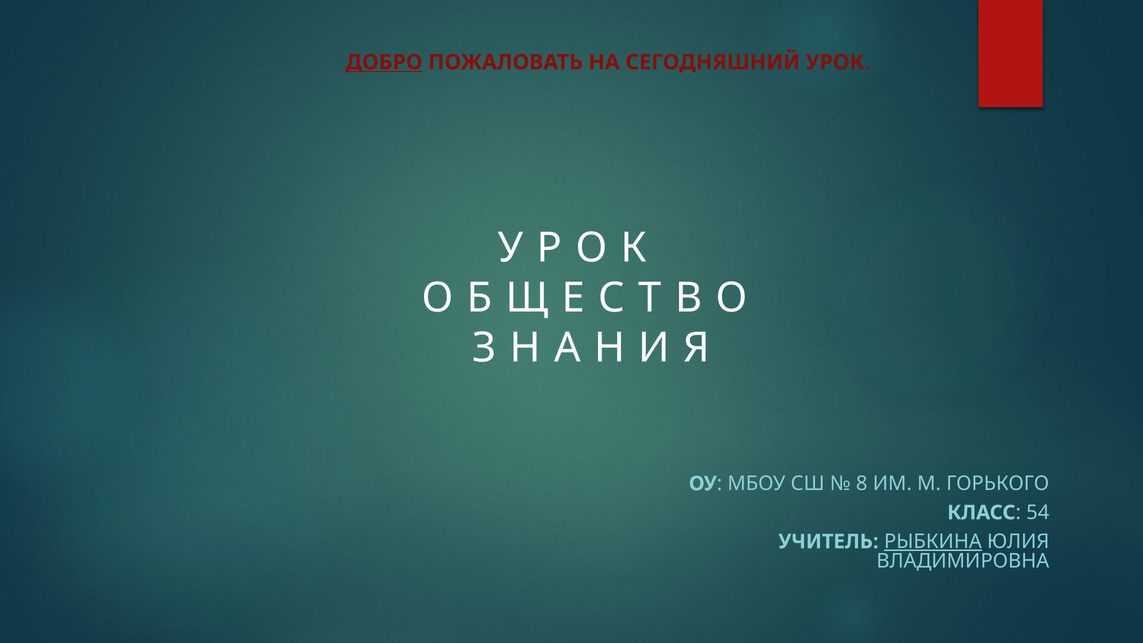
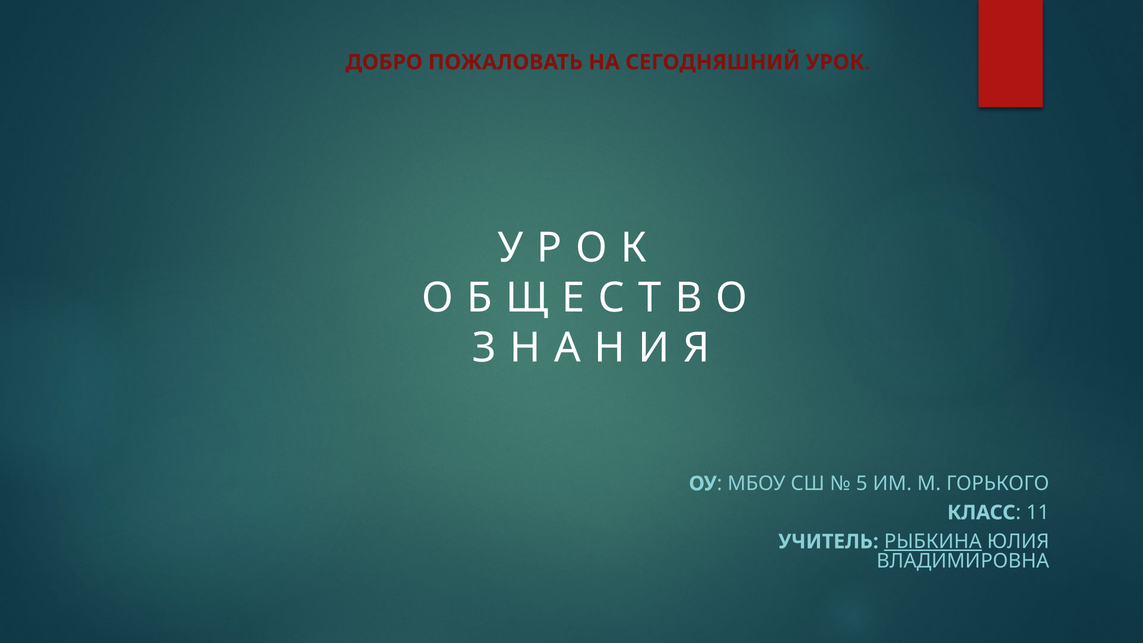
ДОБРО underline: present -> none (384, 62)
8: 8 -> 5 (862, 484)
54: 54 -> 11 (1038, 513)
